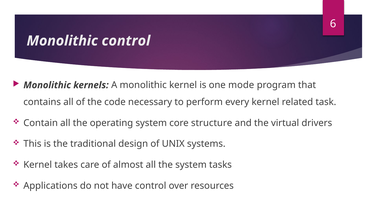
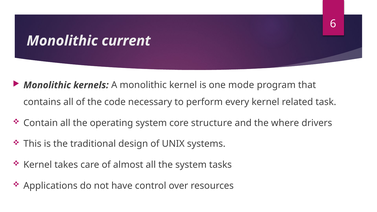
Monolithic control: control -> current (126, 41)
virtual: virtual -> where (285, 123)
